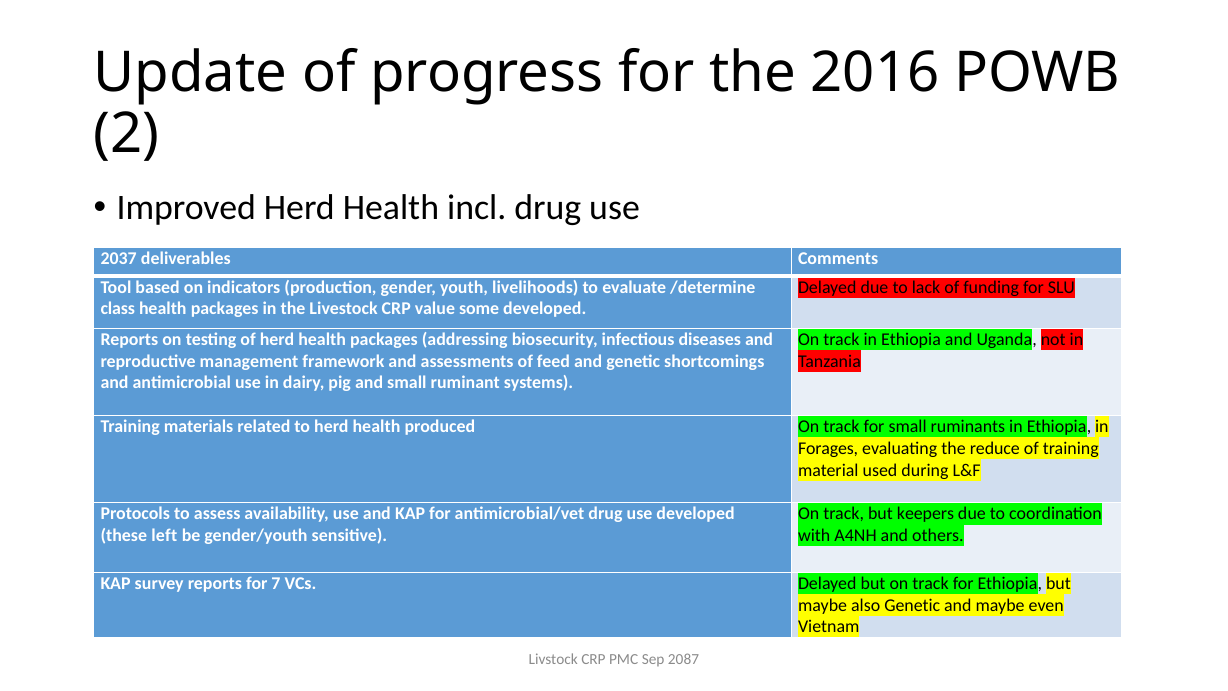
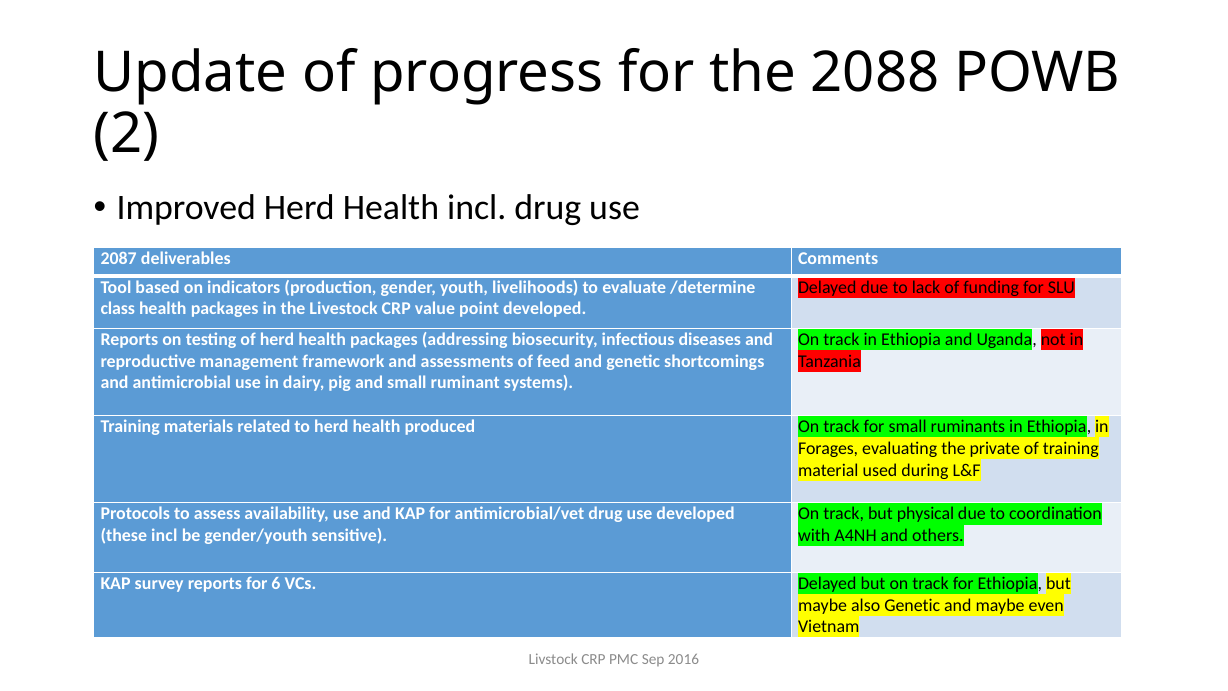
2016: 2016 -> 2088 (875, 73)
2037: 2037 -> 2087 (119, 259)
some: some -> point (479, 309)
reduce: reduce -> private (995, 448)
keepers: keepers -> physical (926, 514)
these left: left -> incl (164, 535)
7: 7 -> 6 (276, 583)
2087: 2087 -> 2016 (684, 660)
